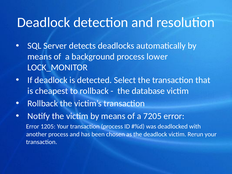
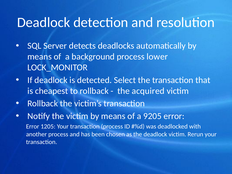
database: database -> acquired (148, 91)
7205: 7205 -> 9205 (152, 116)
